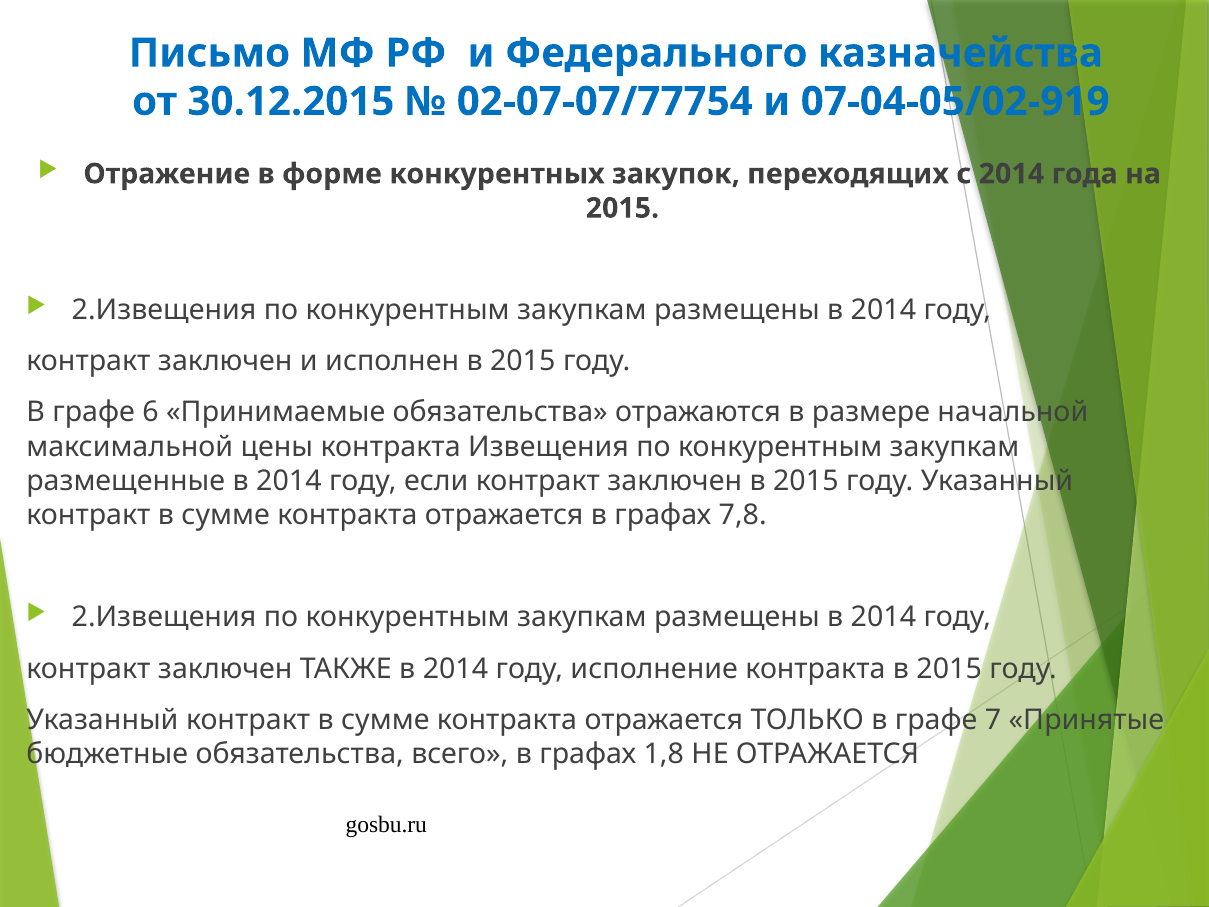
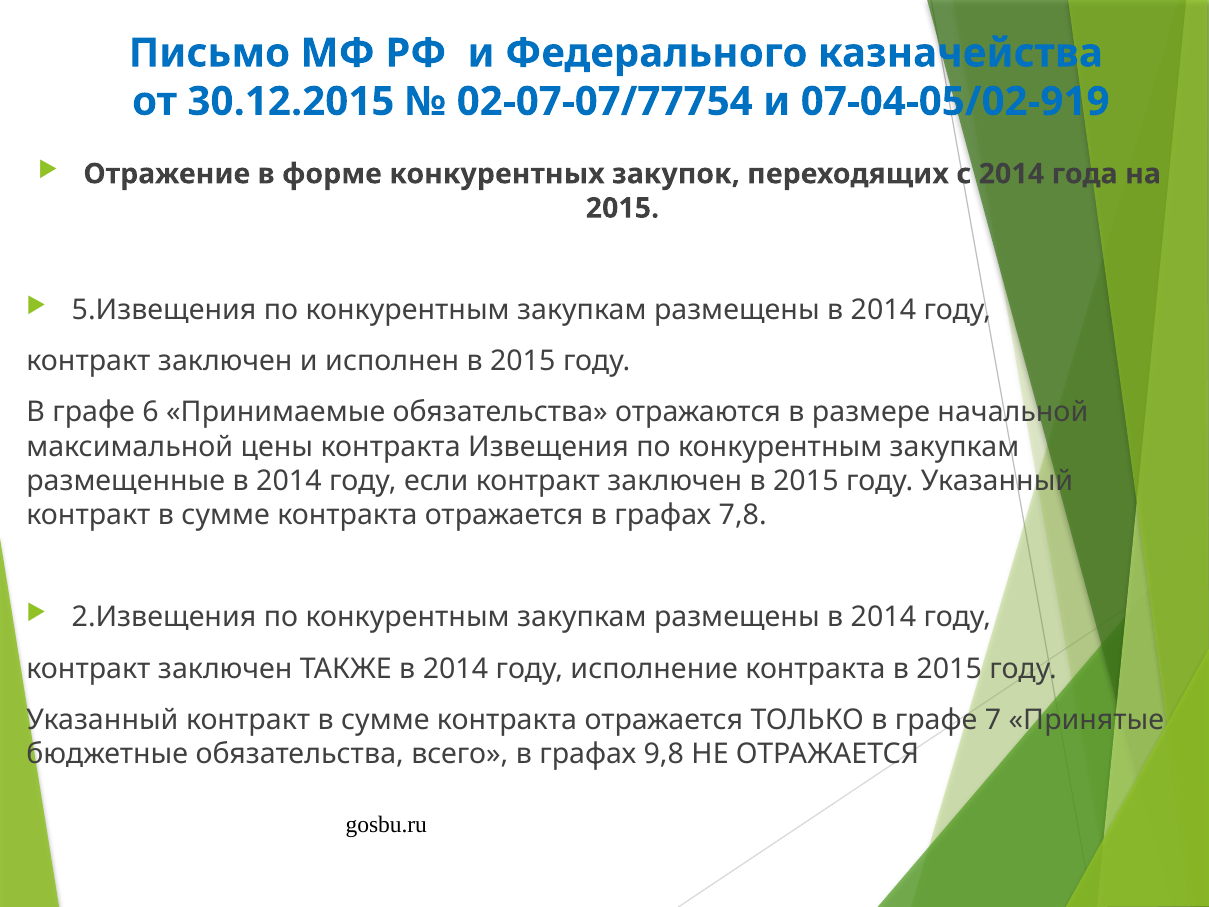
2.Извещения: 2.Извещения -> 5.Извещения (164, 310)
1,8: 1,8 -> 9,8 (664, 754)
